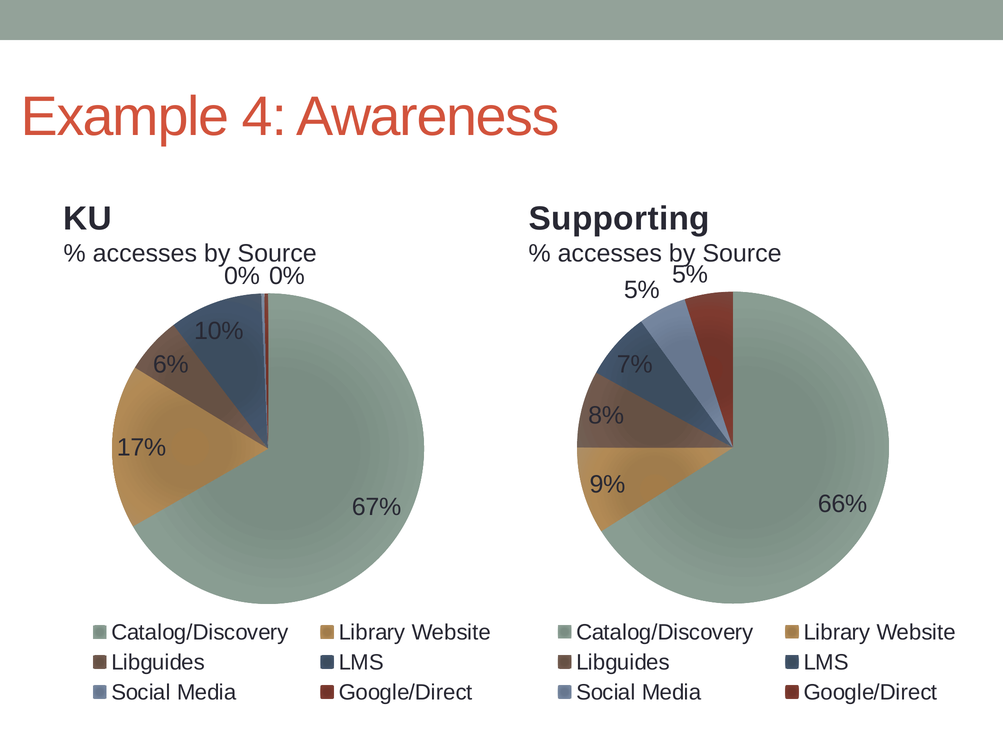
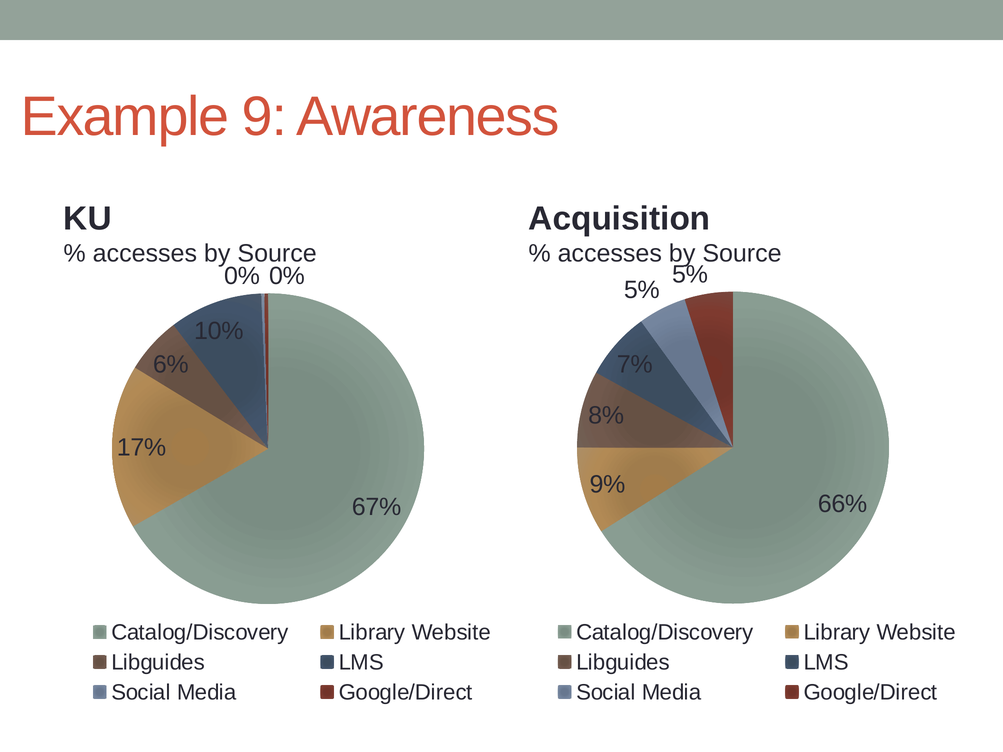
4: 4 -> 9 (264, 117)
Supporting: Supporting -> Acquisition (619, 219)
